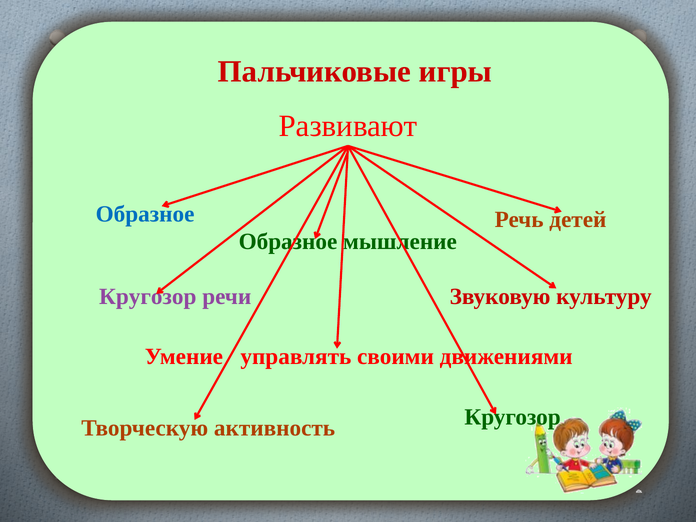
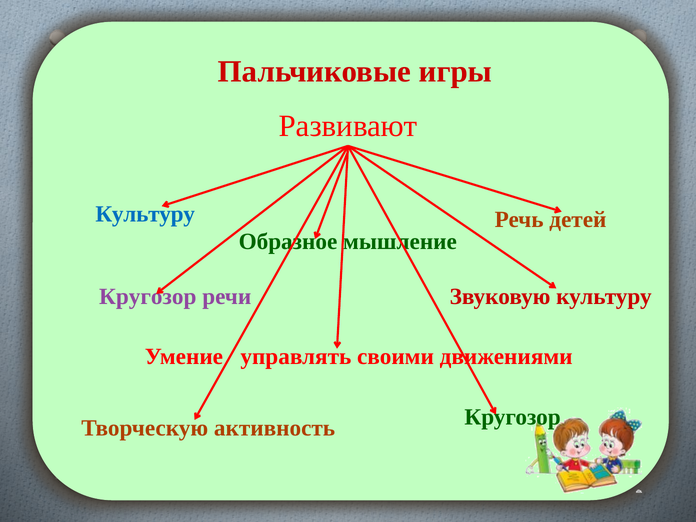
Образное: Образное -> Культуру (145, 214)
